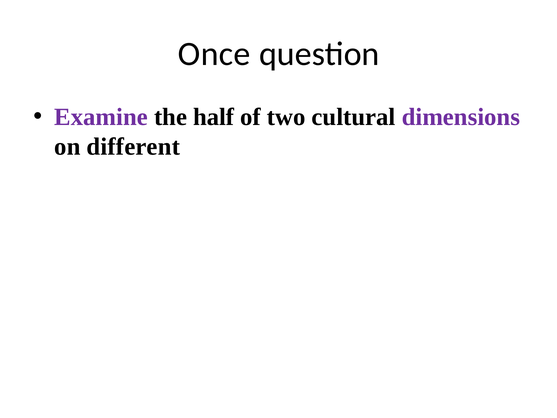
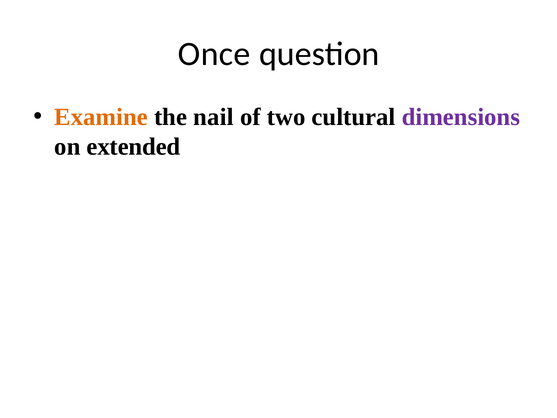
Examine colour: purple -> orange (101, 117)
half: half -> nail (214, 117)
different: different -> extended (133, 147)
